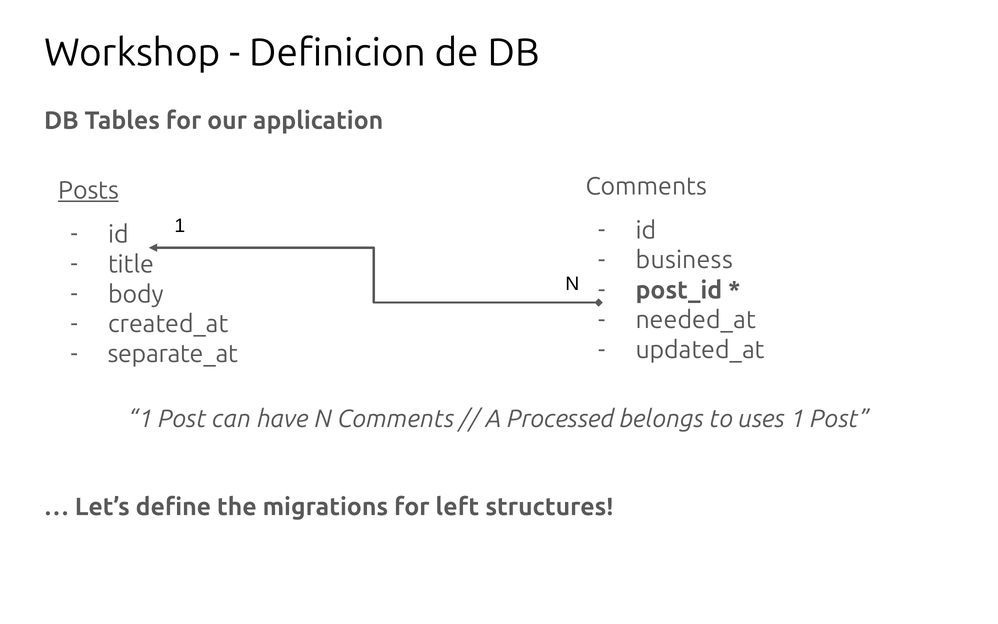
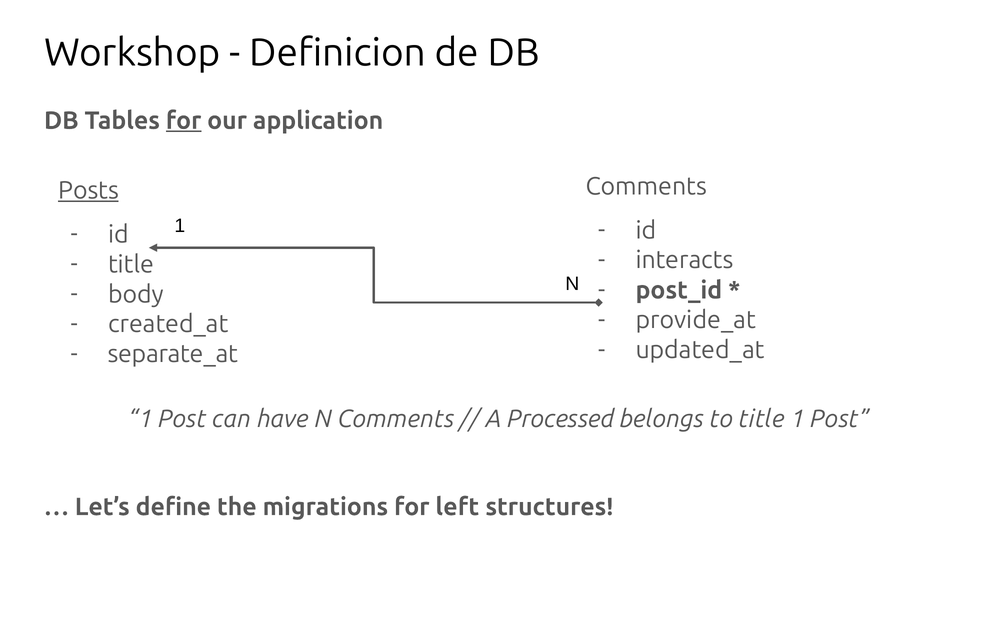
for underline: none -> present (184, 121)
business: business -> interacts (684, 260)
needed_at: needed_at -> provide_at (696, 320)
to uses: uses -> title (762, 419)
